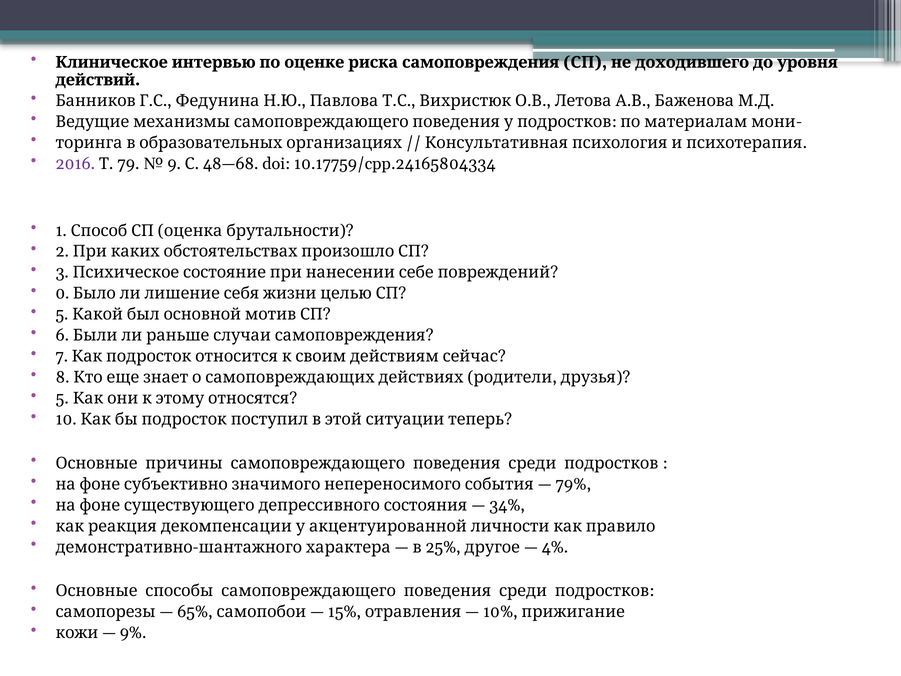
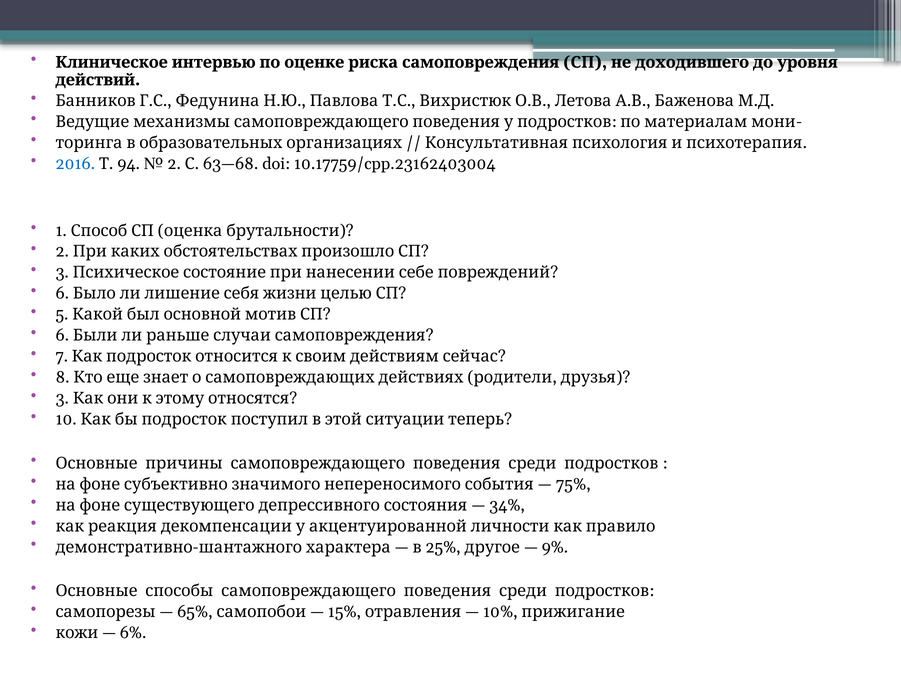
2016 colour: purple -> blue (75, 164)
79: 79 -> 94 (129, 164)
9: 9 -> 2 (174, 164)
48—68: 48—68 -> 63—68 (231, 164)
10.17759/cpp.24165804334: 10.17759/cpp.24165804334 -> 10.17759/cpp.23162403004 (395, 164)
0: 0 -> 6 (62, 293)
5: 5 -> 3 (62, 398)
79%: 79% -> 75% (573, 484)
4%: 4% -> 9% (555, 547)
9%: 9% -> 6% (133, 633)
